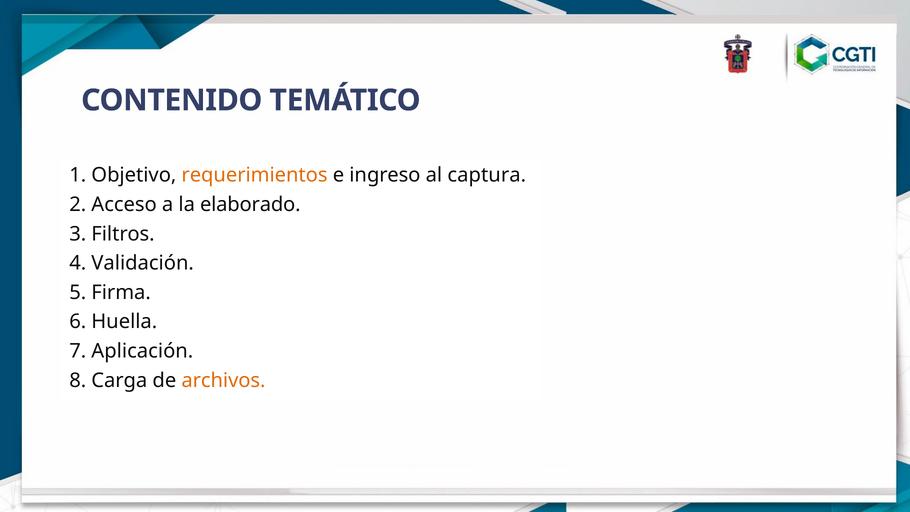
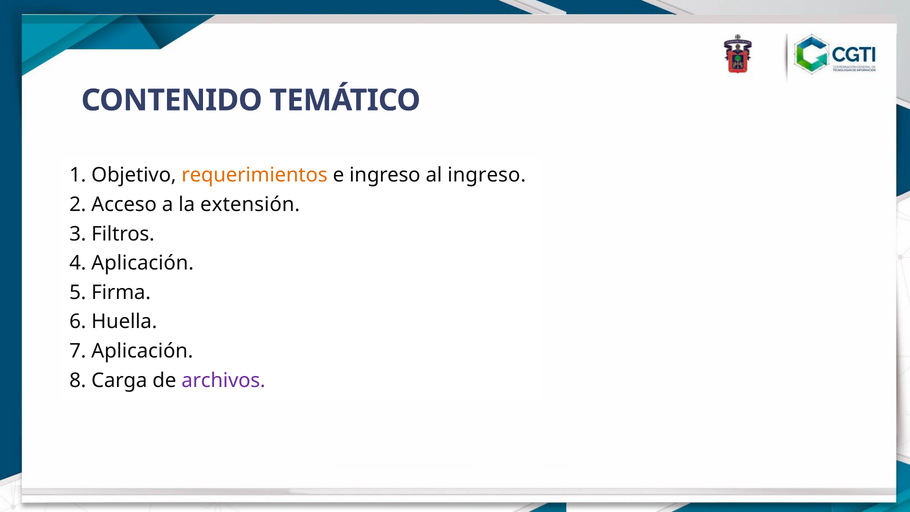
al captura: captura -> ingreso (487, 175)
elaborado: elaborado -> extensión (250, 205)
4 Validación: Validación -> Aplicación (143, 263)
archivos colour: orange -> purple (223, 380)
